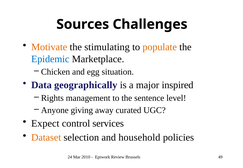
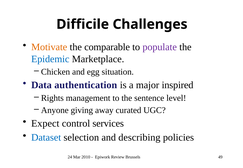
Sources: Sources -> Difficile (83, 24)
stimulating: stimulating -> comparable (107, 47)
populate colour: orange -> purple (160, 47)
geographically: geographically -> authentication (86, 85)
Dataset colour: orange -> blue (46, 138)
household: household -> describing (139, 138)
